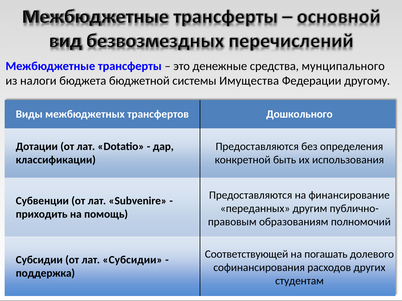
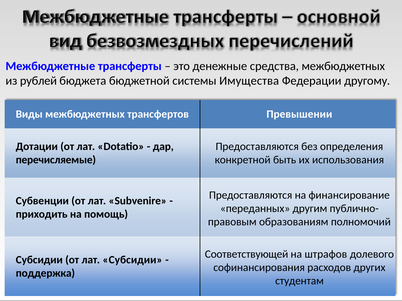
средства мунципального: мунципального -> межбюджетных (343, 66)
налоги: налоги -> рублей (38, 81)
Дошкольного: Дошкольного -> Превышении (299, 114)
классификации: классификации -> перечисляемые (56, 160)
погашать: погашать -> штрафов (326, 254)
